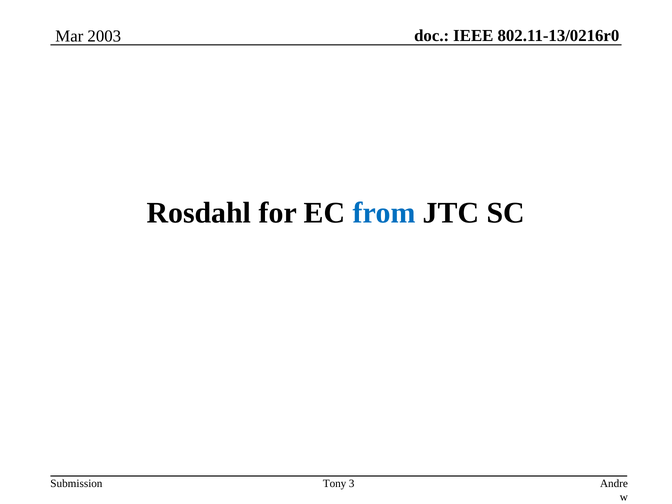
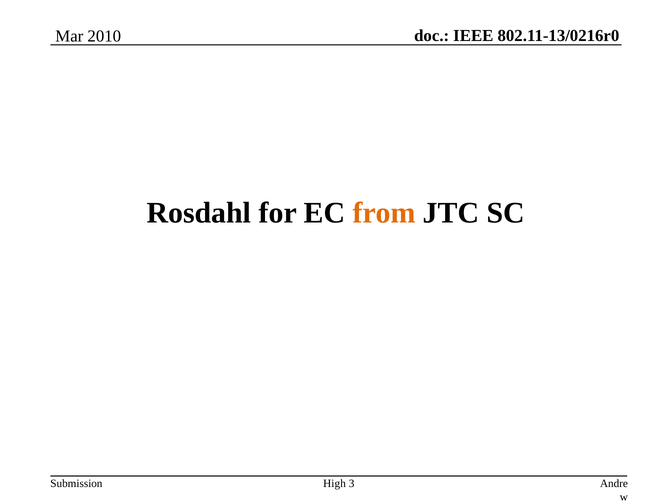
2003: 2003 -> 2010 (104, 36)
from colour: blue -> orange (384, 213)
Tony: Tony -> High (335, 483)
